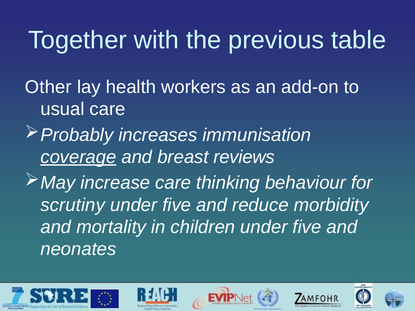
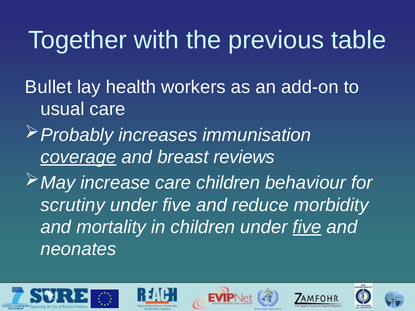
Other: Other -> Bullet (48, 87)
care thinking: thinking -> children (228, 183)
five underline: none -> present (307, 227)
